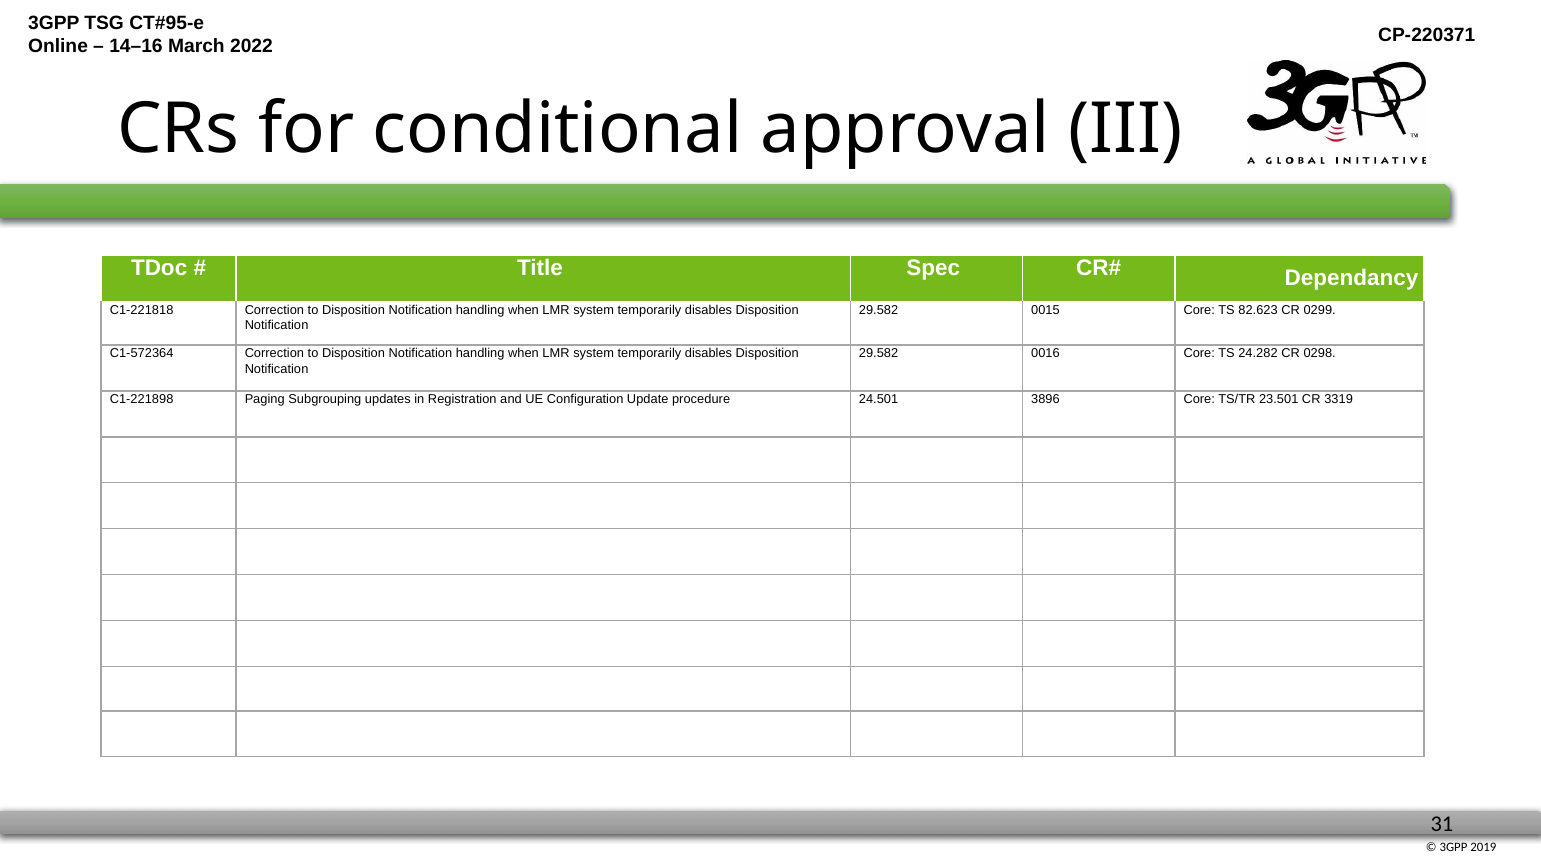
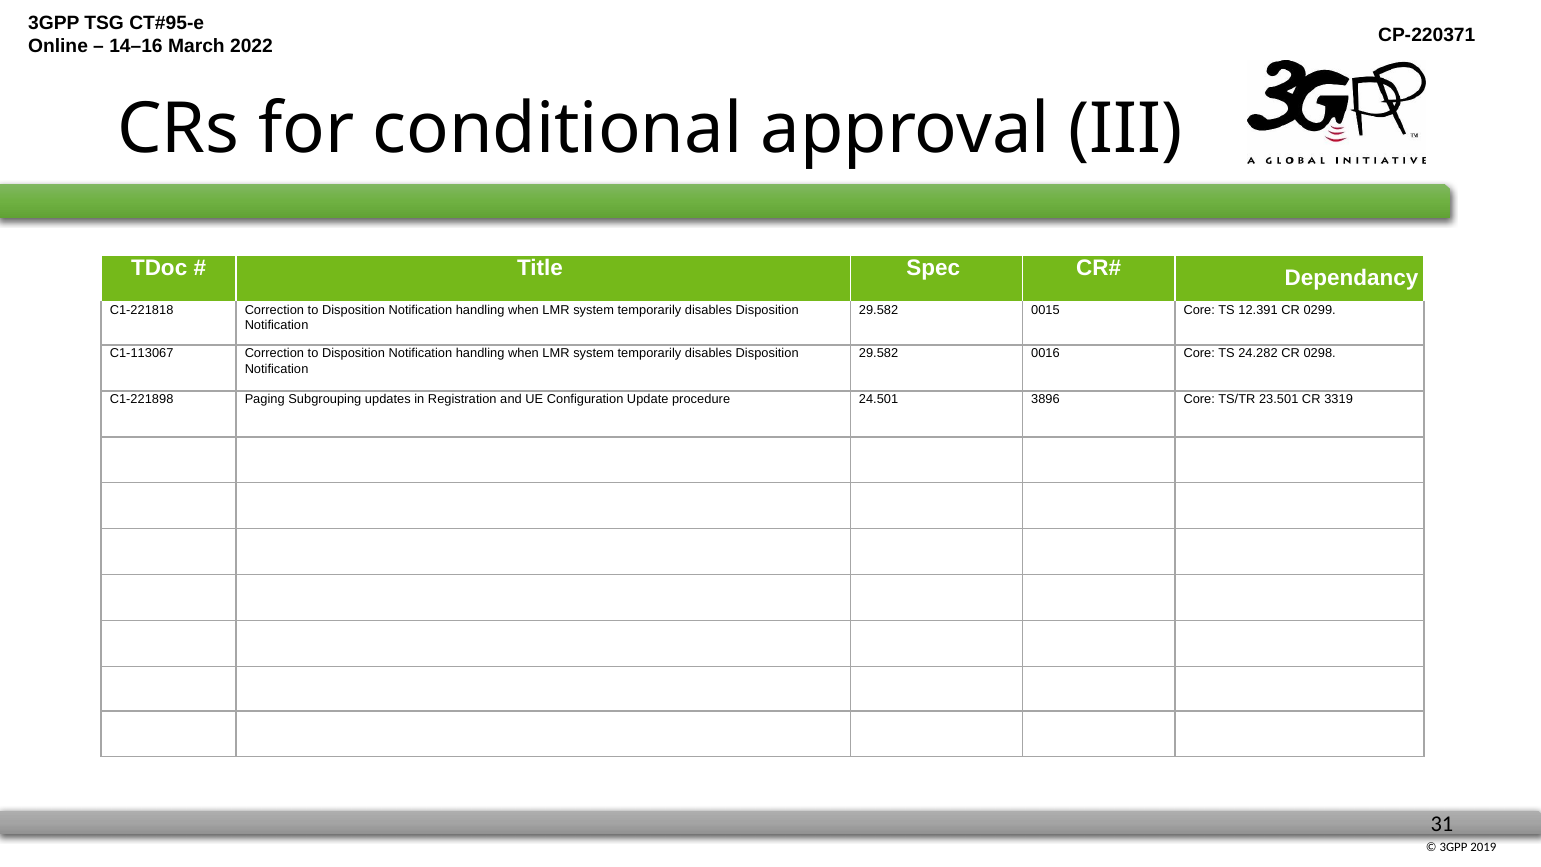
82.623: 82.623 -> 12.391 (1258, 310)
C1-572364: C1-572364 -> C1-113067 (142, 354)
